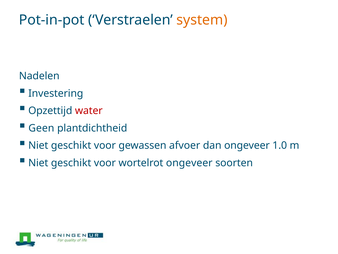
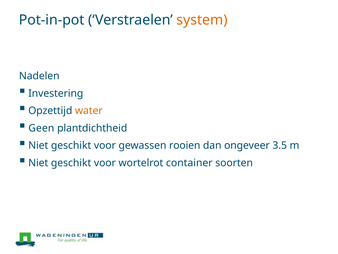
water colour: red -> orange (89, 111)
afvoer: afvoer -> rooien (185, 145)
1.0: 1.0 -> 3.5 (280, 145)
wortelrot ongeveer: ongeveer -> container (189, 163)
